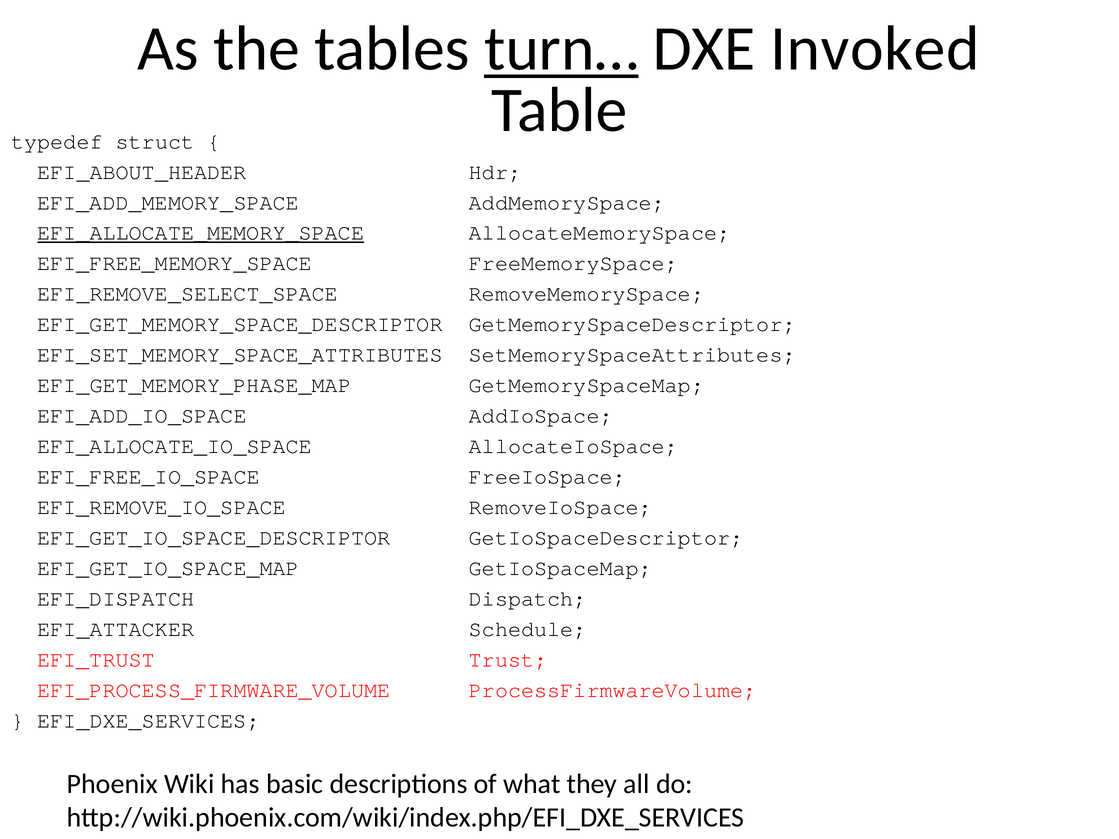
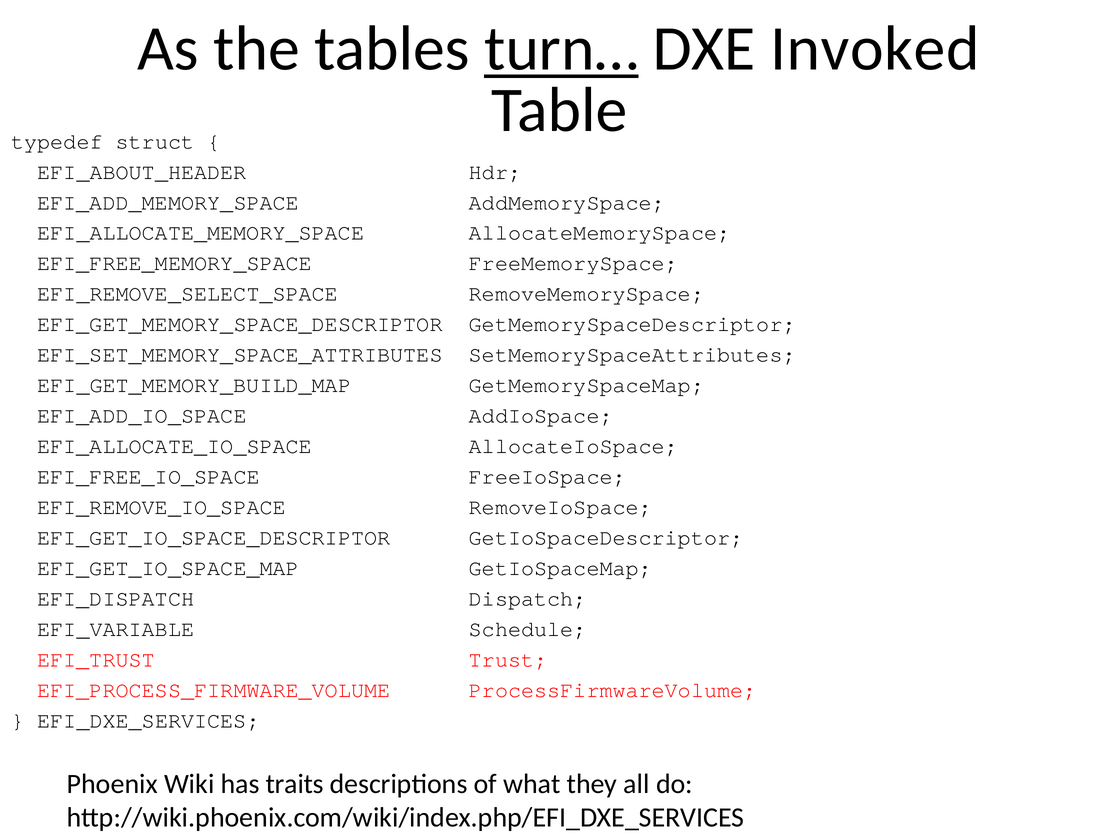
EFI_ALLOCATE_MEMORY_SPACE underline: present -> none (201, 233)
EFI_GET_MEMORY_PHASE_MAP: EFI_GET_MEMORY_PHASE_MAP -> EFI_GET_MEMORY_BUILD_MAP (194, 385)
EFI_ATTACKER: EFI_ATTACKER -> EFI_VARIABLE (116, 629)
basic: basic -> traits (295, 784)
